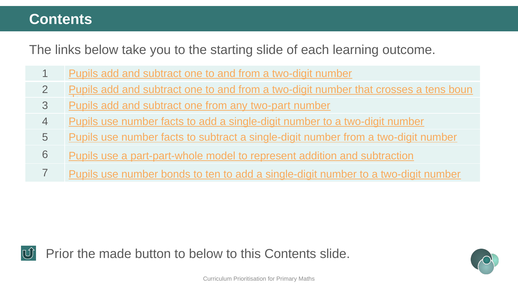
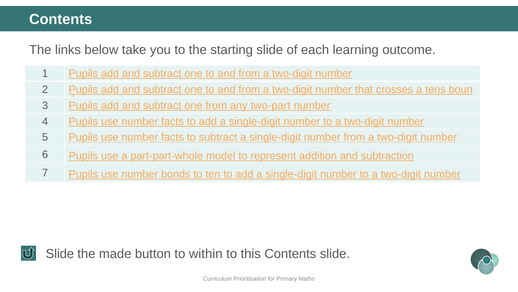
Prior: Prior -> Slide (60, 253)
to below: below -> within (206, 253)
